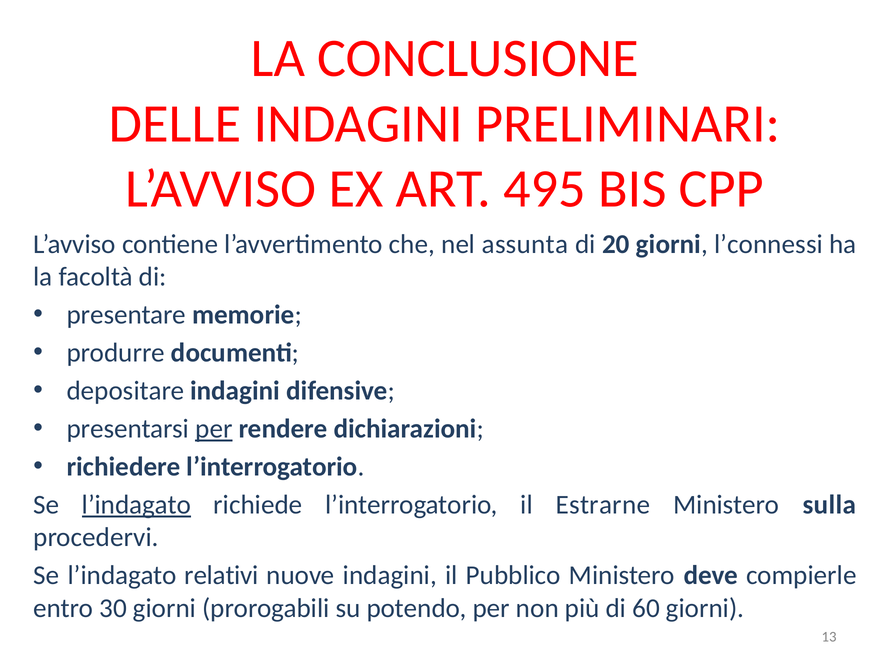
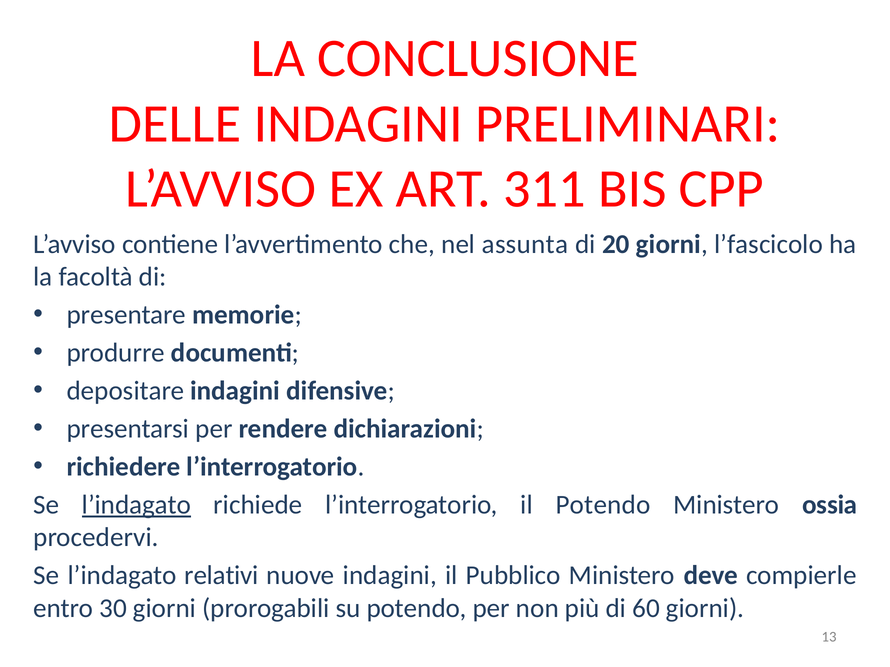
495: 495 -> 311 (545, 189)
l’connessi: l’connessi -> l’fascicolo (769, 244)
per underline: present -> none (214, 429)
il Estrarne: Estrarne -> Potendo (603, 505)
sulla: sulla -> ossia (830, 505)
